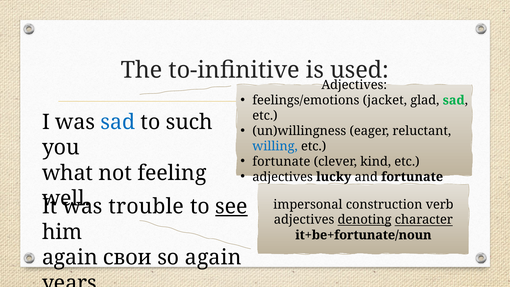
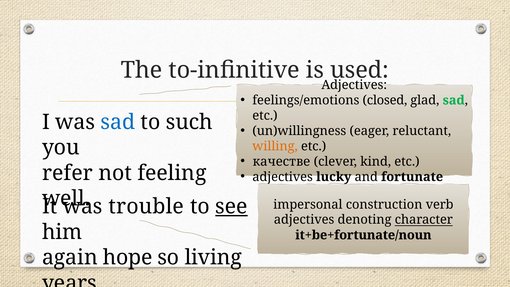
jacket: jacket -> closed (385, 100)
willing colour: blue -> orange (275, 146)
fortunate: fortunate -> качестве (281, 161)
what: what -> refer (67, 173)
denoting underline: present -> none (365, 220)
свои: свои -> hope (128, 258)
so again: again -> living (213, 258)
